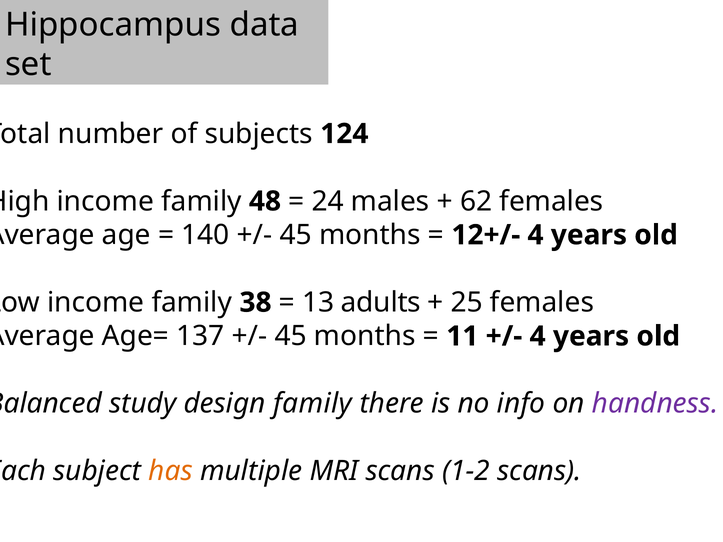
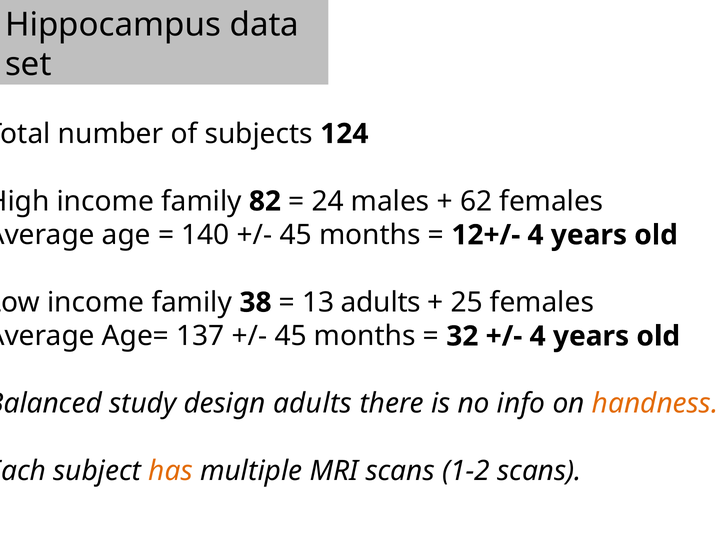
48: 48 -> 82 (265, 201)
11: 11 -> 32 (462, 336)
design family: family -> adults (312, 404)
handness colour: purple -> orange (655, 404)
